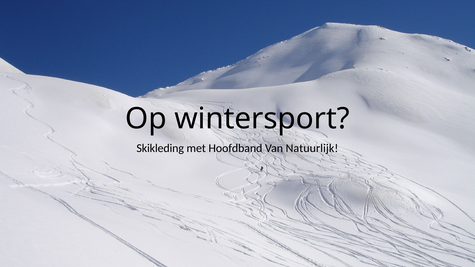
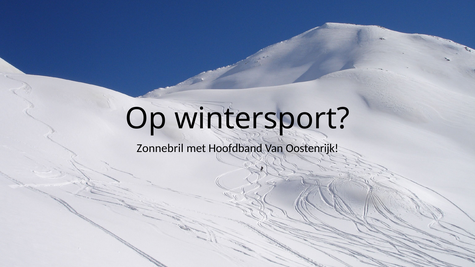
Skikleding: Skikleding -> Zonnebril (160, 148)
Natuurlijk: Natuurlijk -> Oostenrijk (312, 148)
